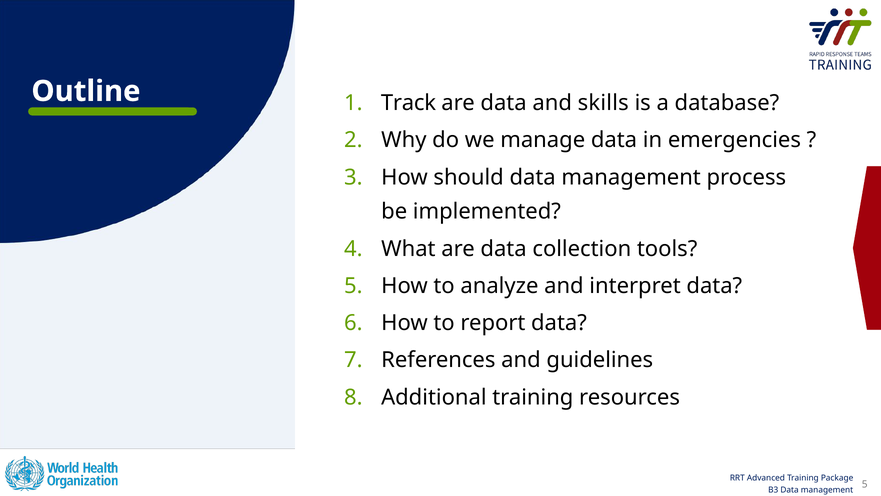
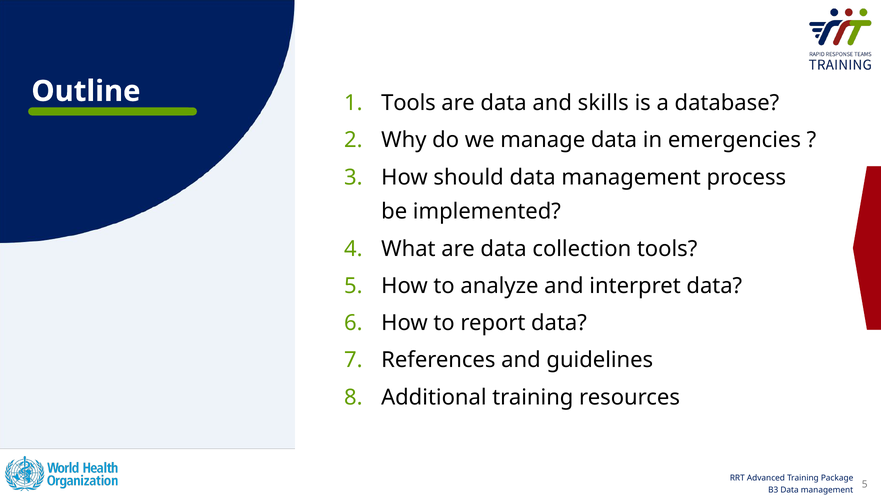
Track: Track -> Tools (408, 103)
